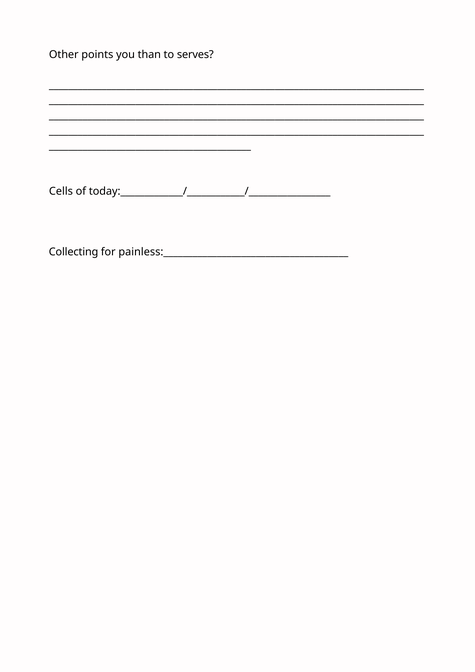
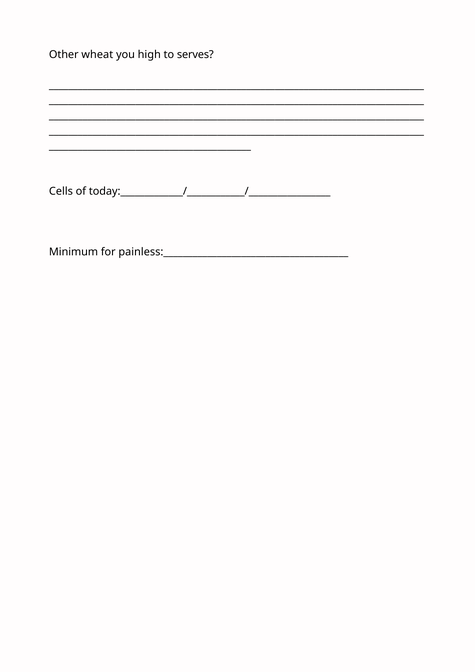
points: points -> wheat (97, 55)
than: than -> high (149, 55)
Collecting: Collecting -> Minimum (74, 252)
